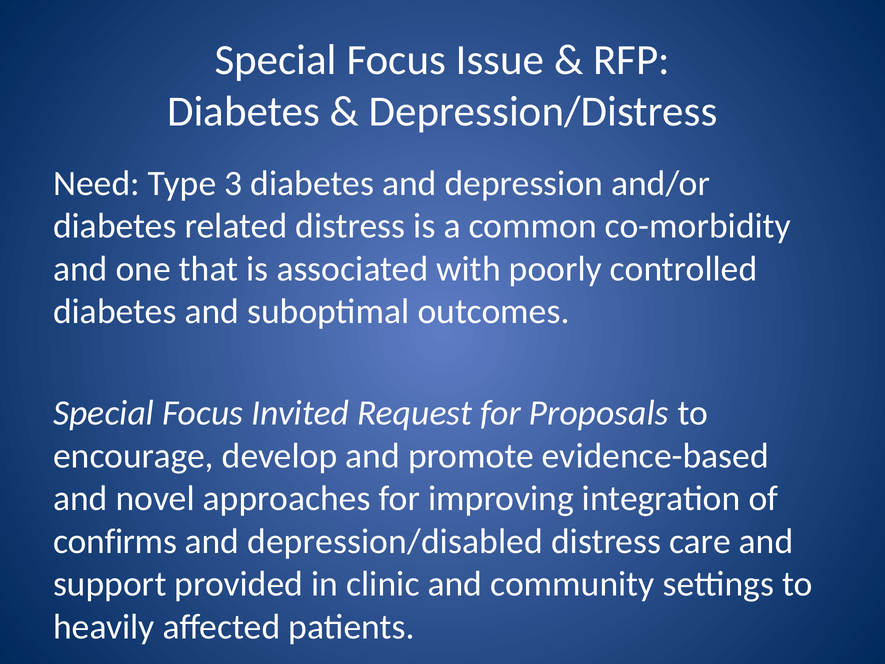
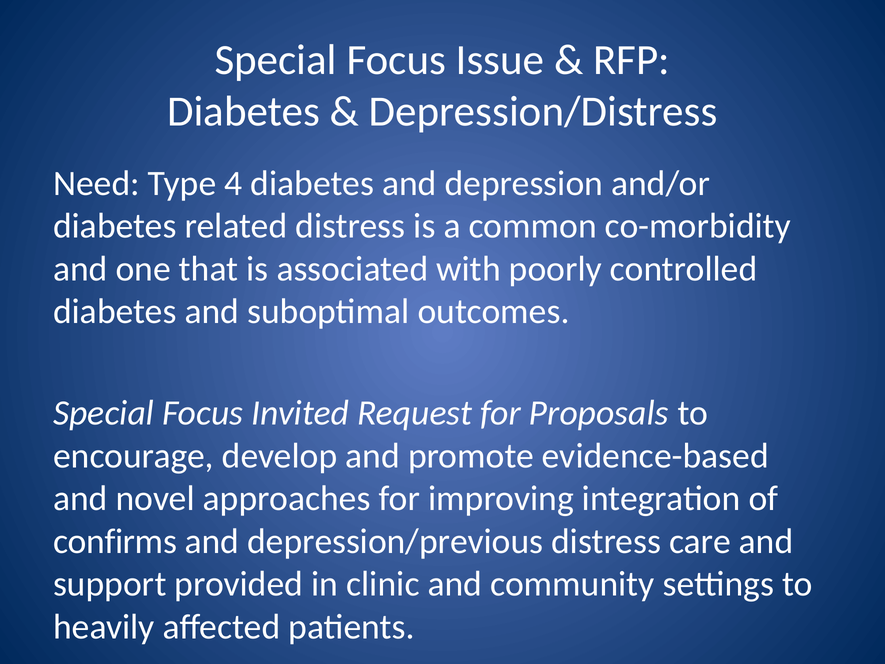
3: 3 -> 4 (233, 183)
depression/disabled: depression/disabled -> depression/previous (395, 541)
